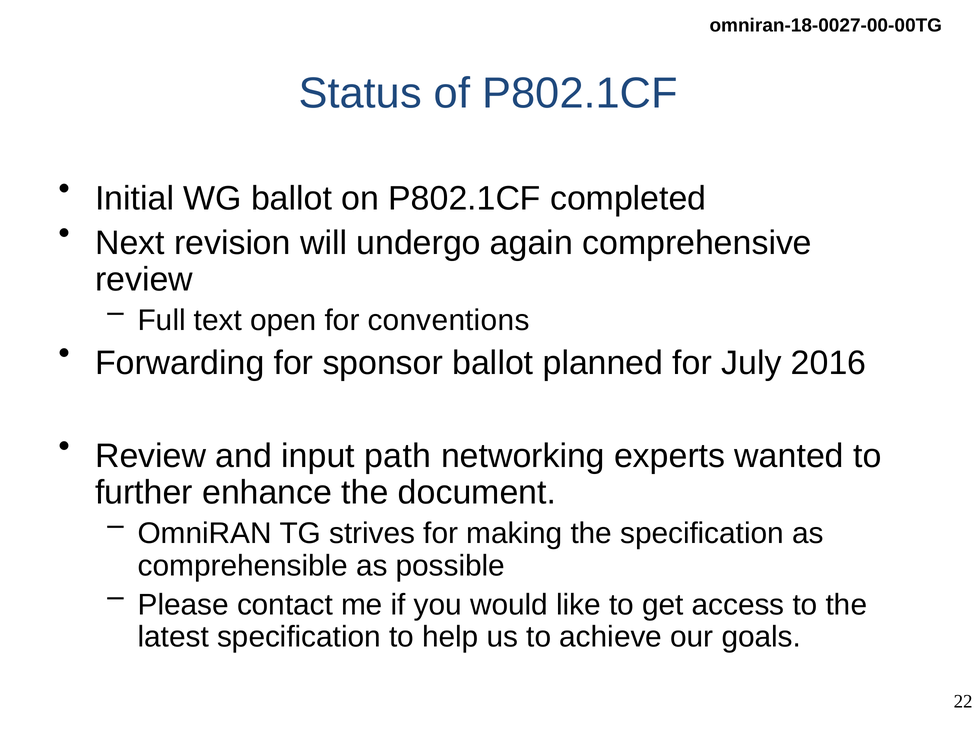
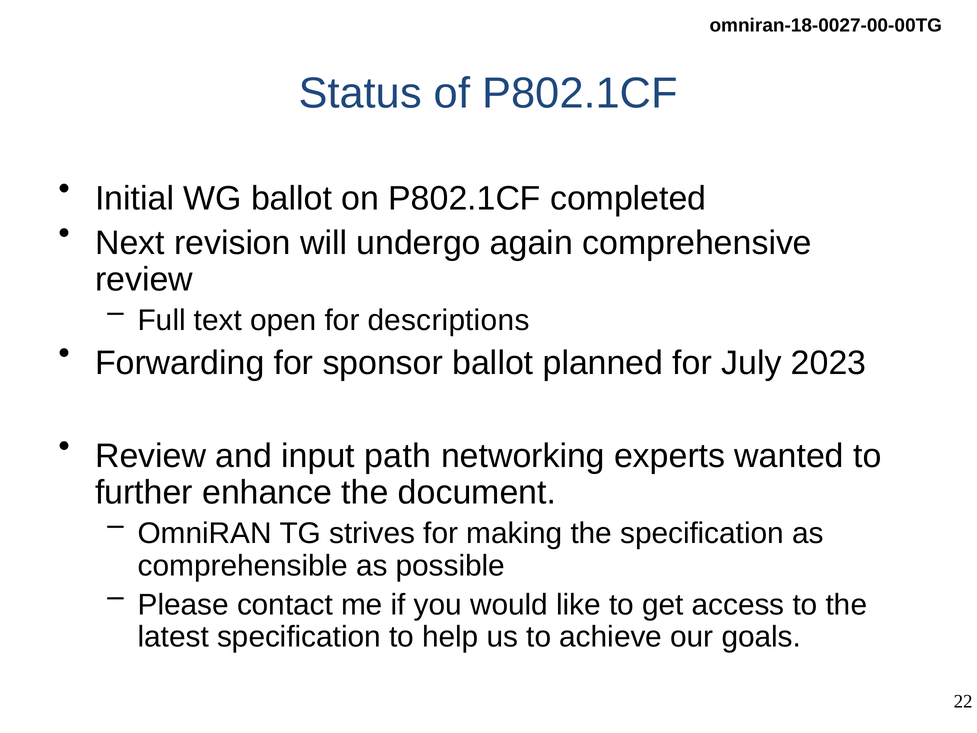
conventions: conventions -> descriptions (449, 320)
2016: 2016 -> 2023 (829, 363)
